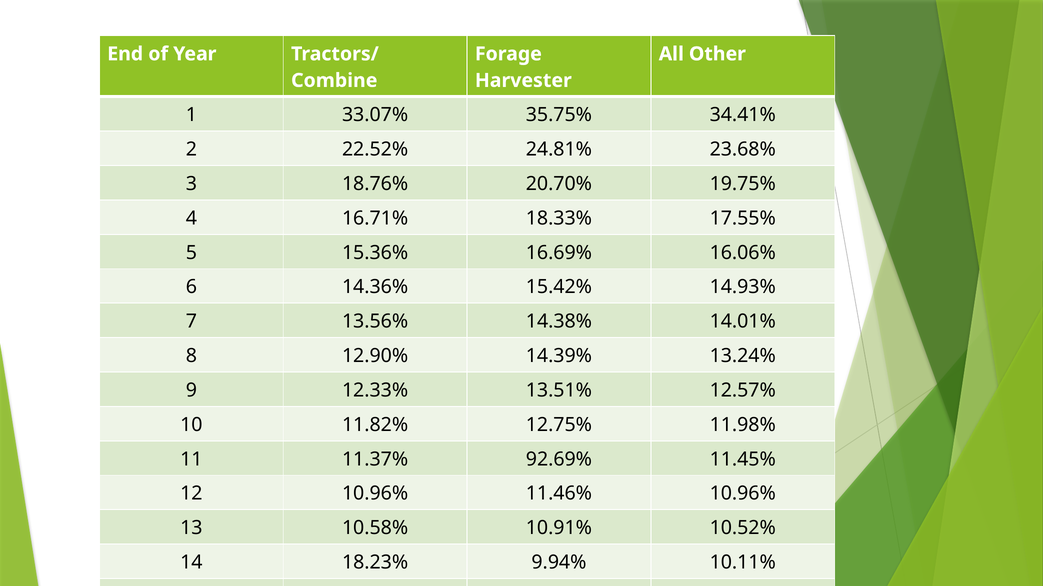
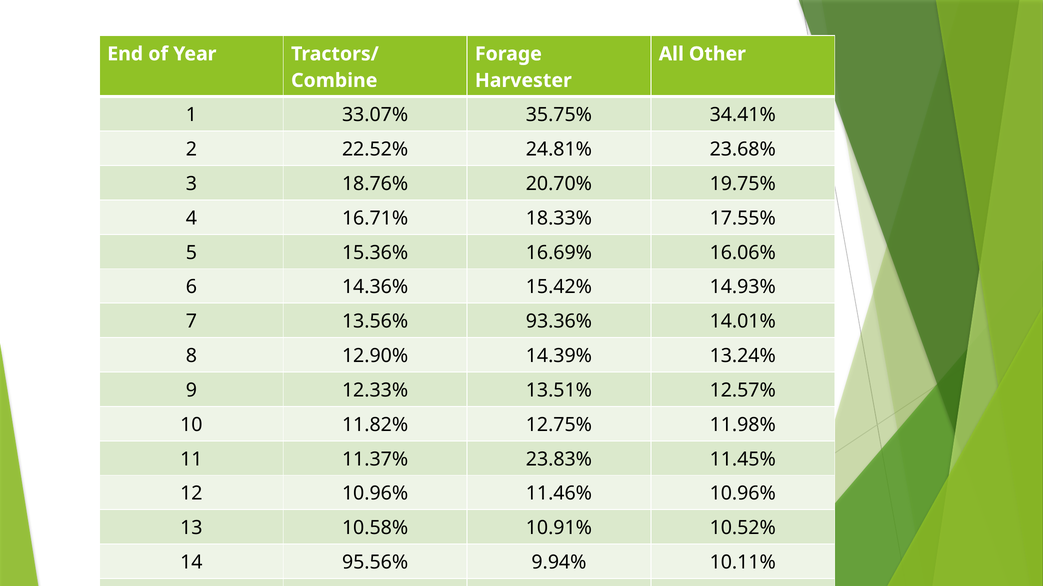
14.38%: 14.38% -> 93.36% (559, 322)
92.69%: 92.69% -> 23.83% (559, 460)
18.23%: 18.23% -> 95.56% (375, 563)
